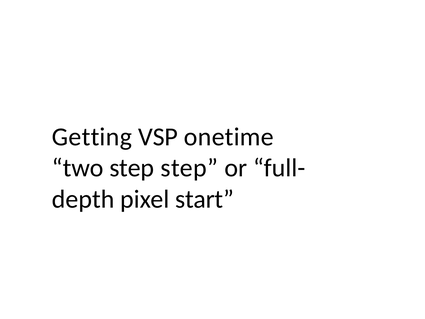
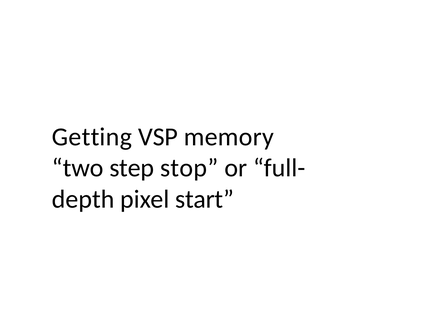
onetime: onetime -> memory (229, 137)
step step: step -> stop (189, 168)
